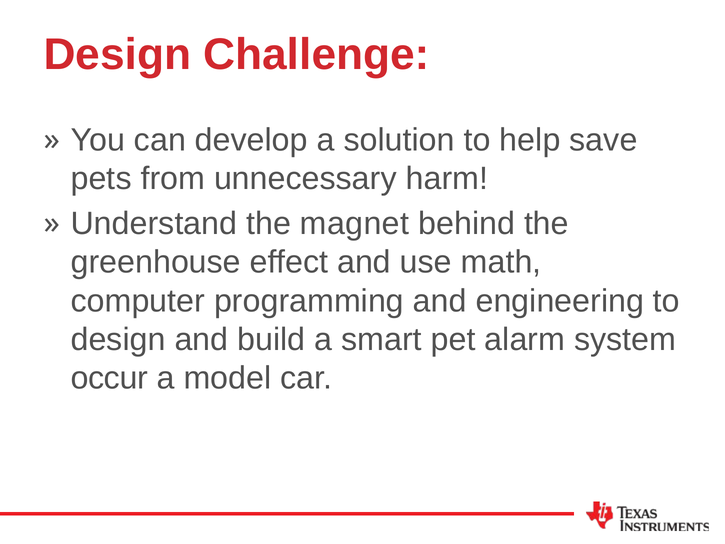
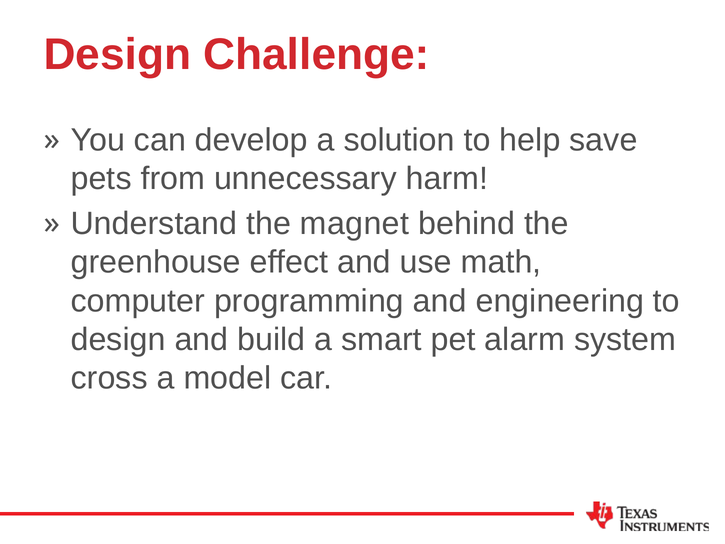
occur: occur -> cross (109, 378)
